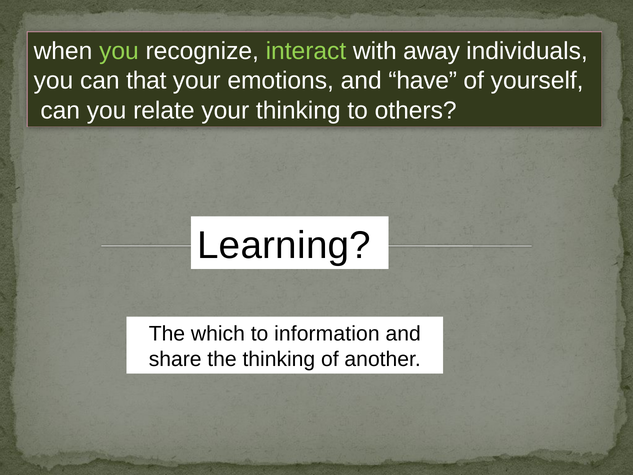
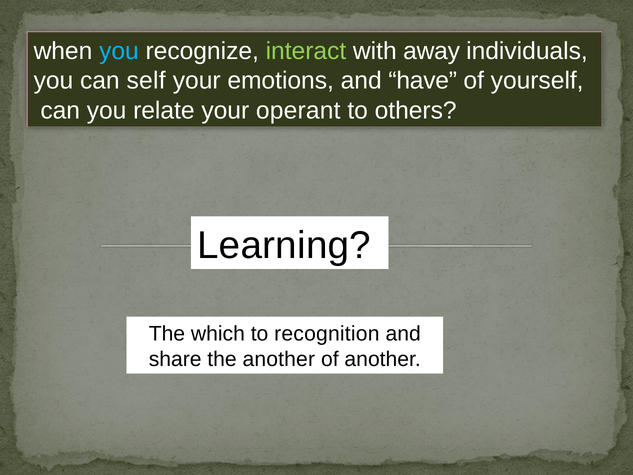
you colour: light green -> light blue (119, 51)
that: that -> self (146, 81)
your thinking: thinking -> operant (298, 110)
information: information -> recognition (327, 334)
the thinking: thinking -> another (279, 359)
